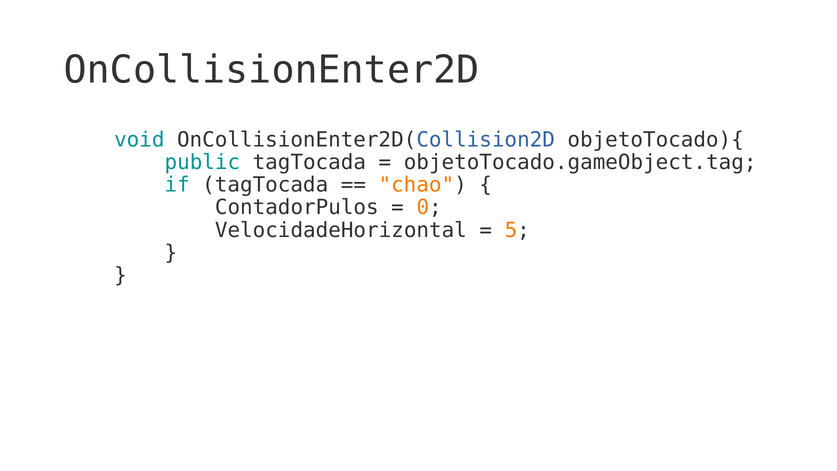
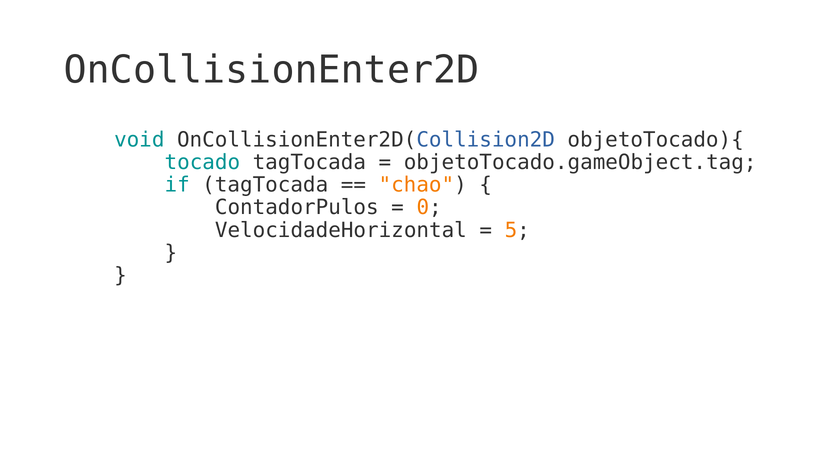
public: public -> tocado (202, 162)
